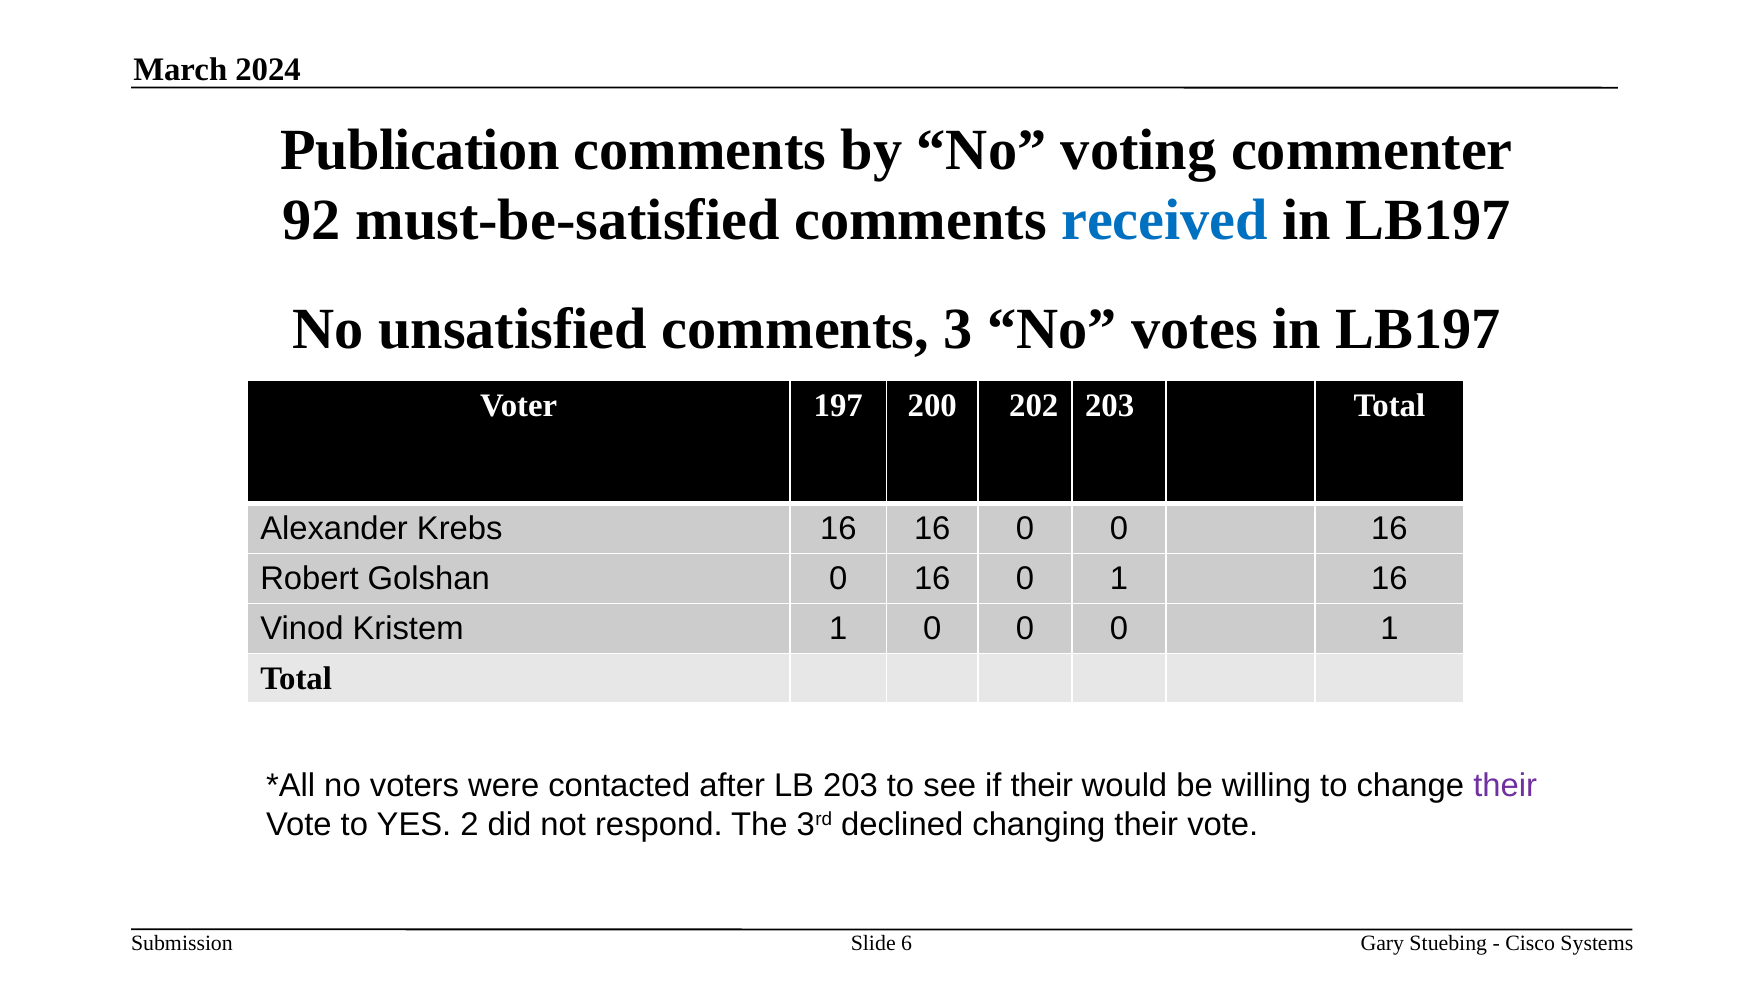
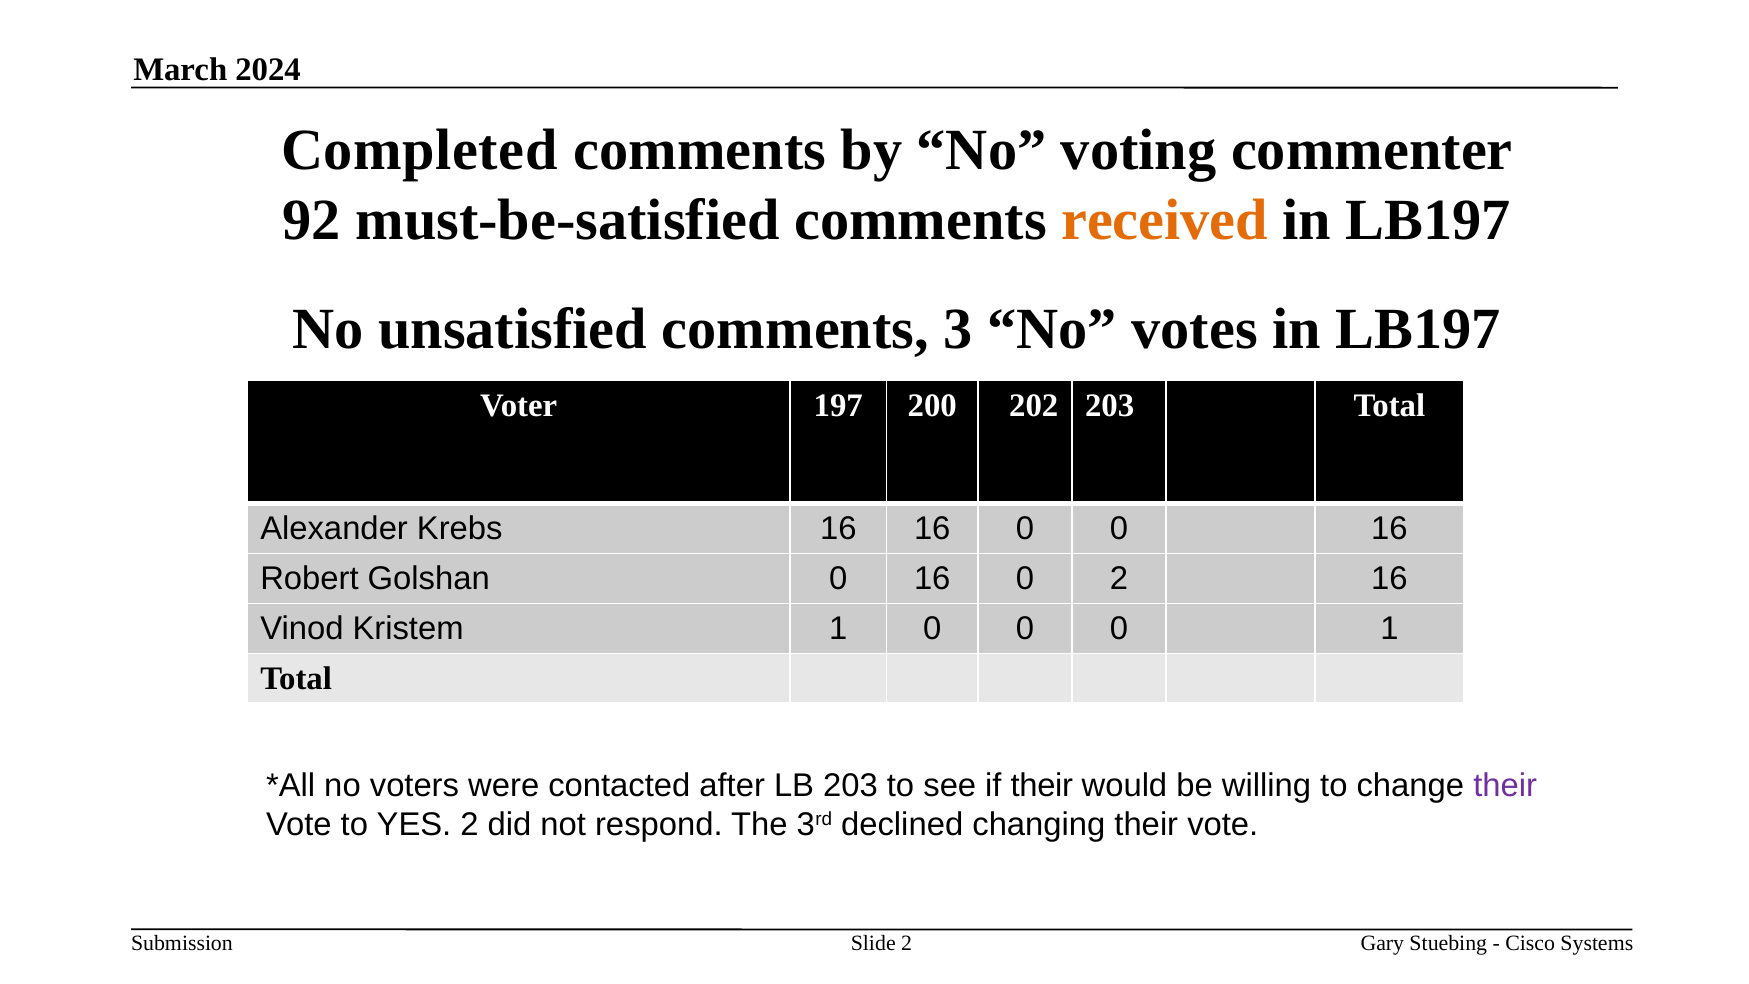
Publication: Publication -> Completed (419, 150)
received colour: blue -> orange (1165, 220)
16 0 1: 1 -> 2 (1119, 579)
Slide 6: 6 -> 2 (907, 944)
